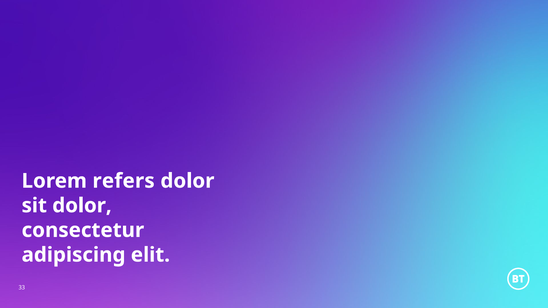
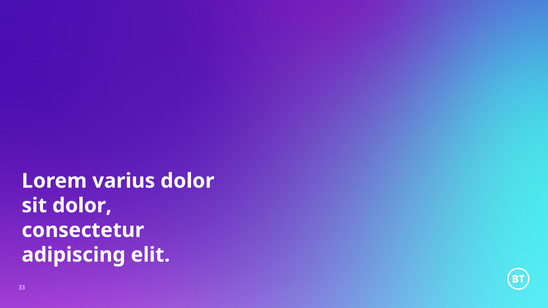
refers: refers -> varius (124, 181)
